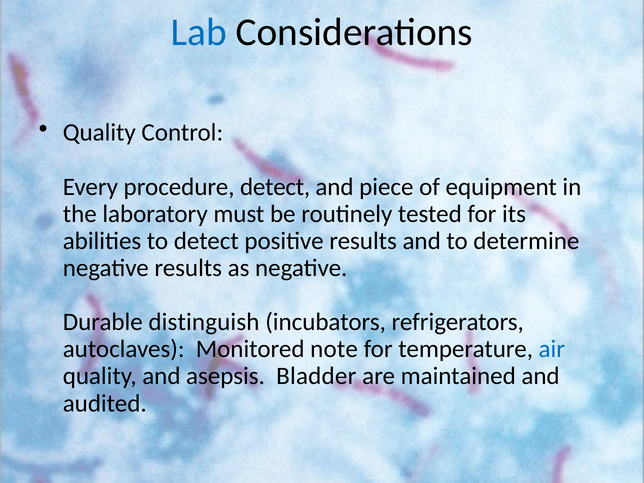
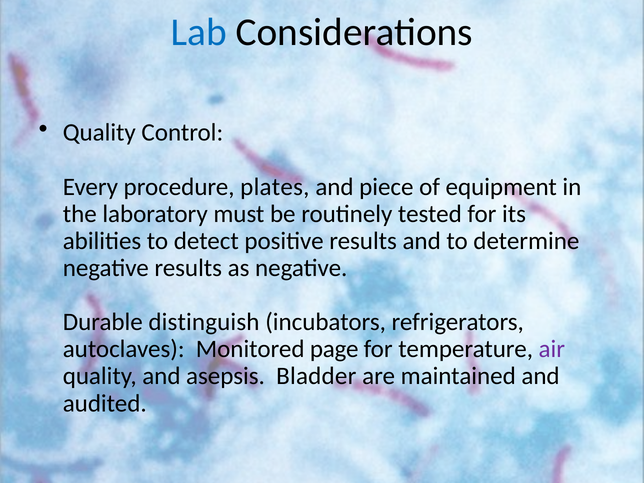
procedure detect: detect -> plates (275, 187)
note: note -> page (334, 349)
air colour: blue -> purple (552, 349)
